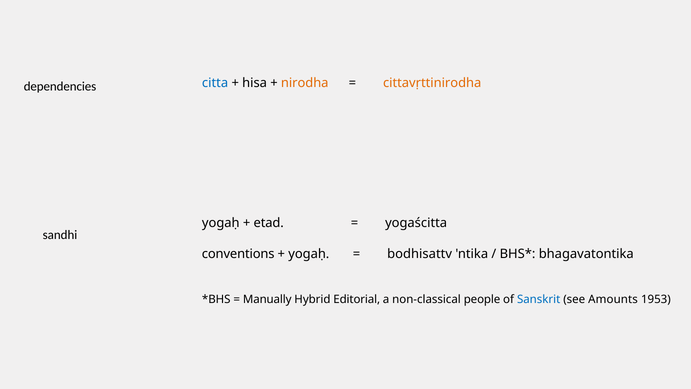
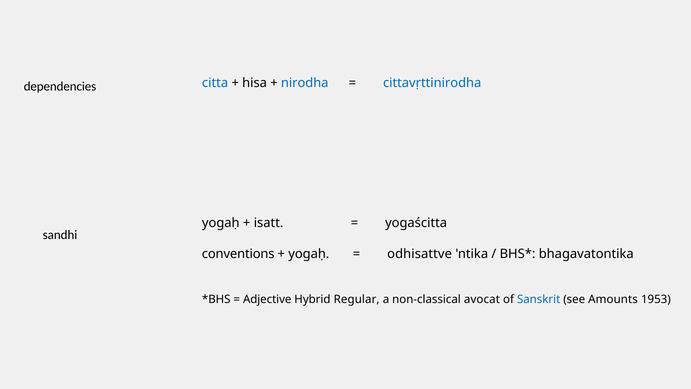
nirodha colour: orange -> blue (305, 83)
cittavṛttinirodha colour: orange -> blue (432, 83)
etad: etad -> isatt (269, 223)
bodhisattv: bodhisattv -> odhisattve (420, 254)
Manually: Manually -> Adjective (267, 299)
Editorial: Editorial -> Regular (357, 299)
people: people -> avocat (482, 299)
